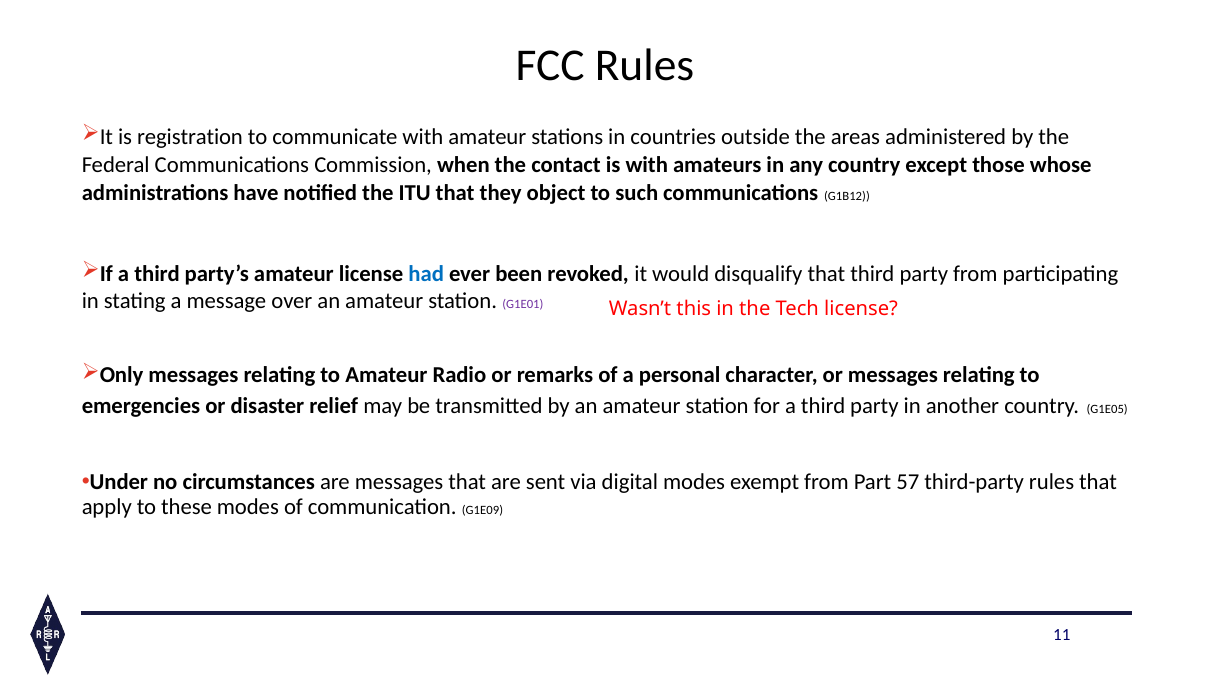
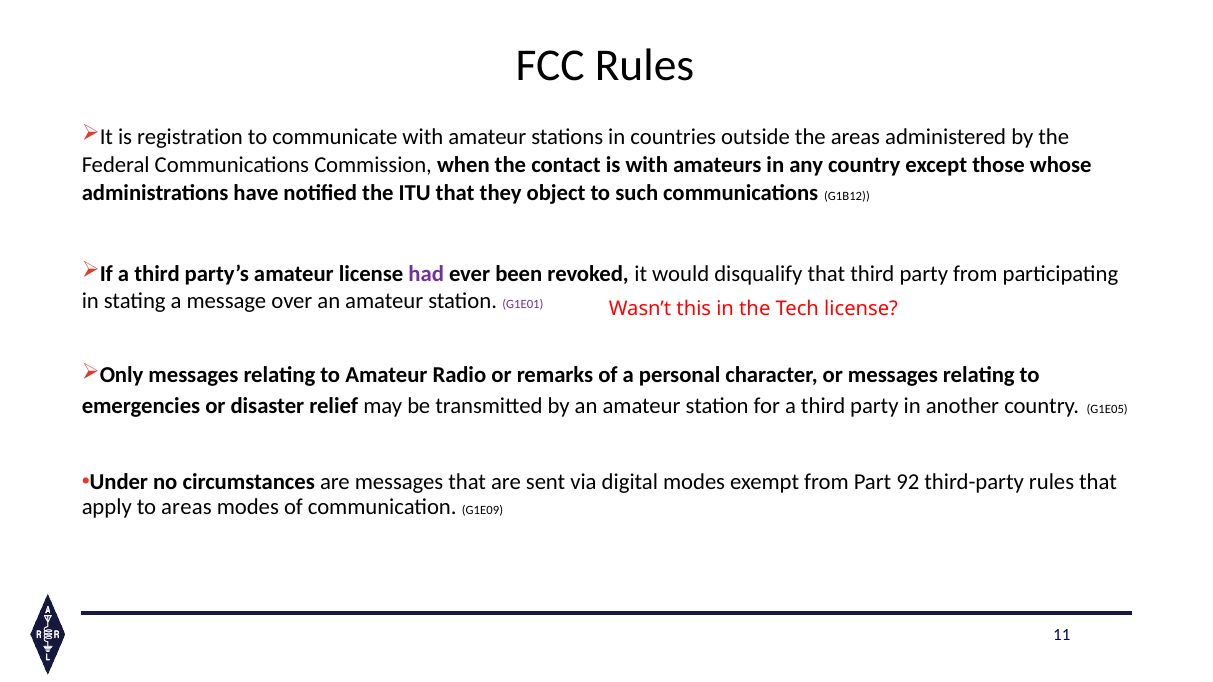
had colour: blue -> purple (426, 274)
57: 57 -> 92 (908, 483)
to these: these -> areas (186, 507)
